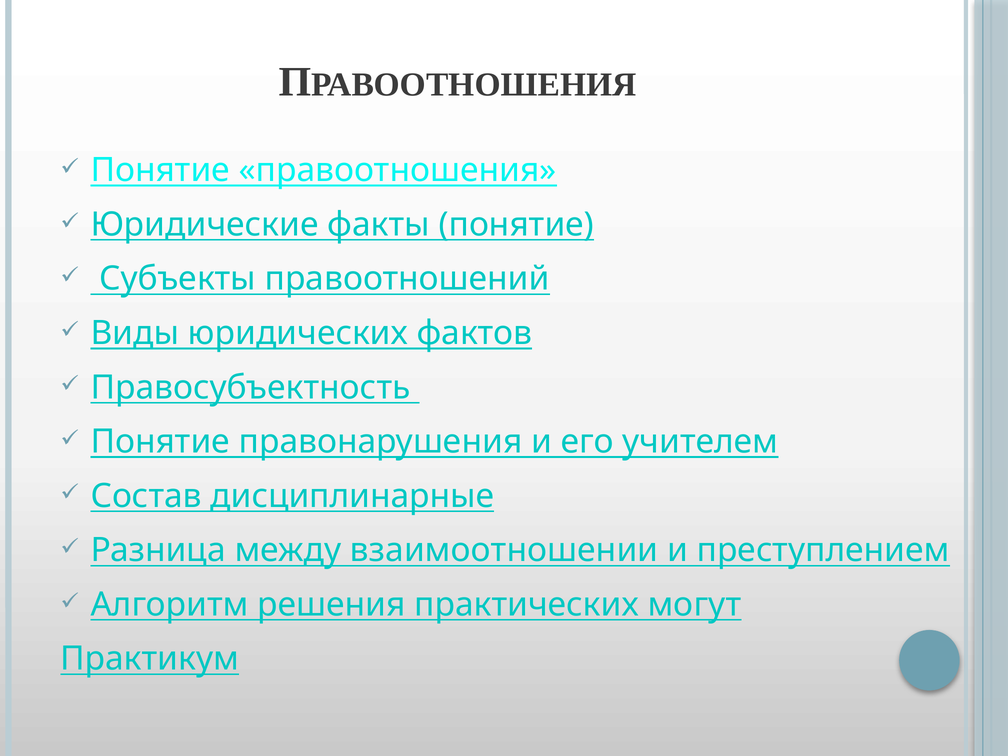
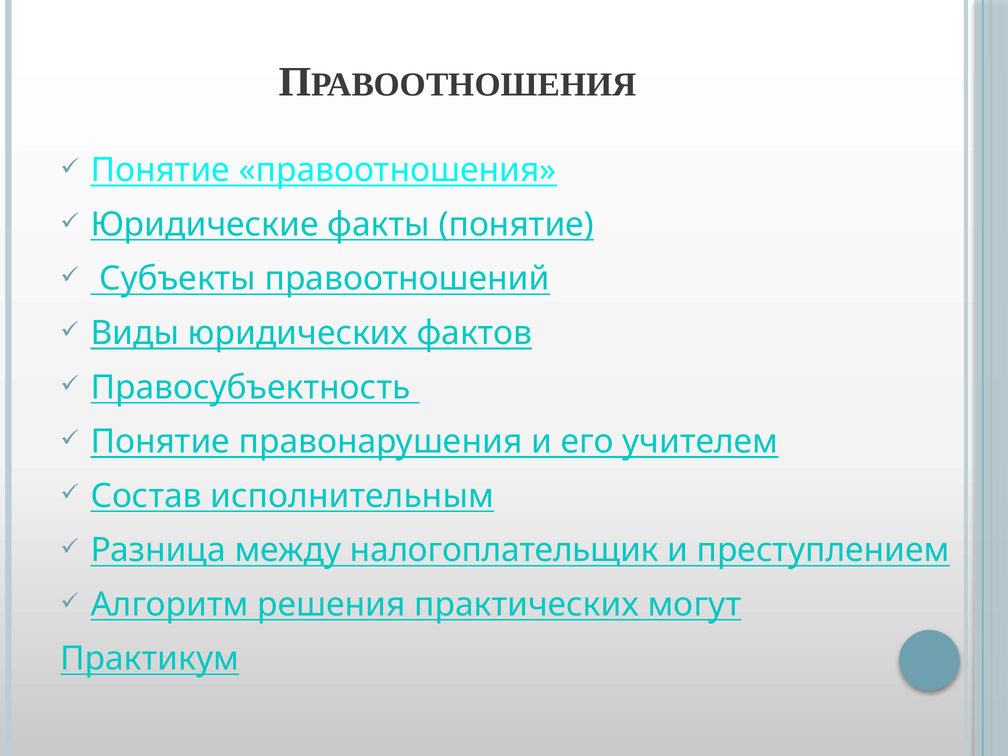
дисциплинарные: дисциплинарные -> исполнительным (352, 496)
взаимоотношении: взаимоотношении -> налогоплательщик (504, 550)
